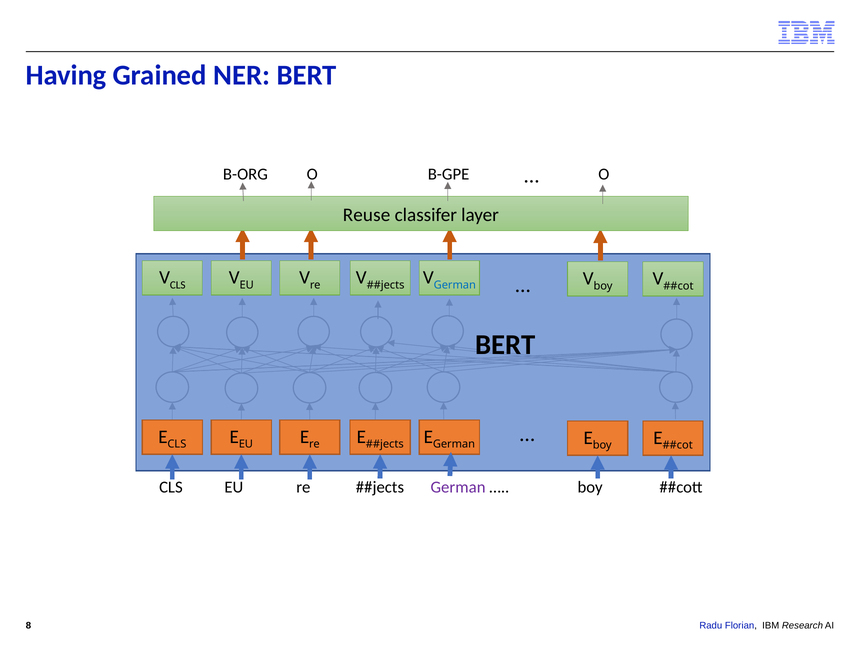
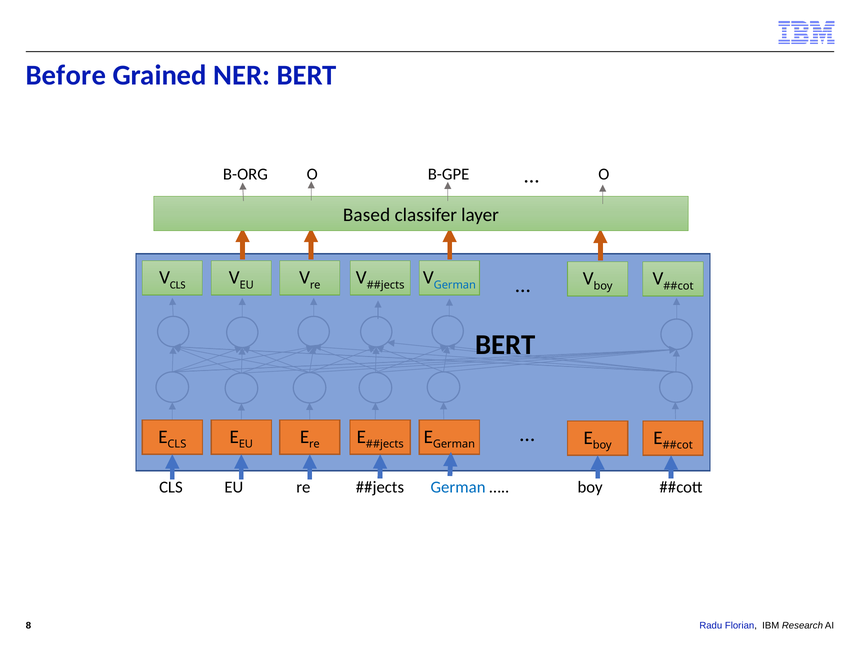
Having: Having -> Before (66, 75)
Reuse: Reuse -> Based (367, 215)
German colour: purple -> blue (458, 487)
